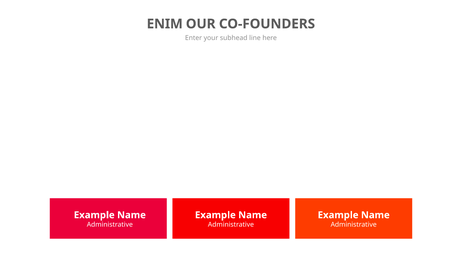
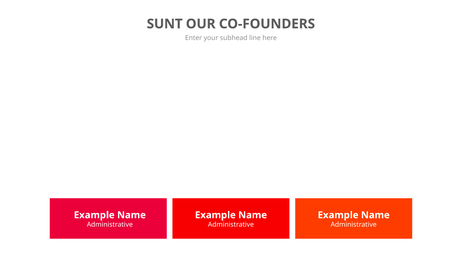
ENIM: ENIM -> SUNT (165, 24)
